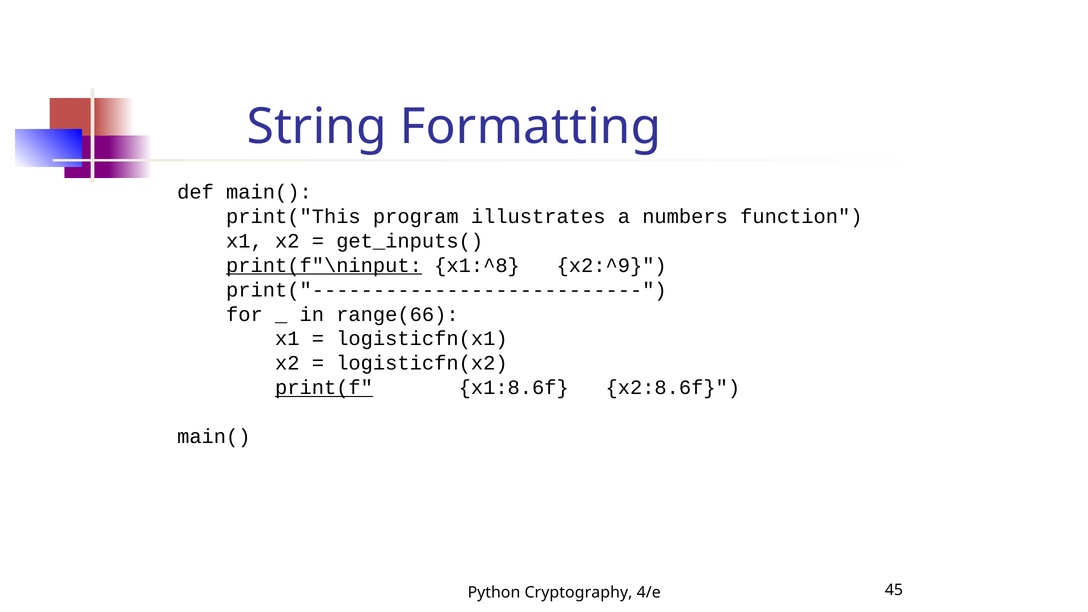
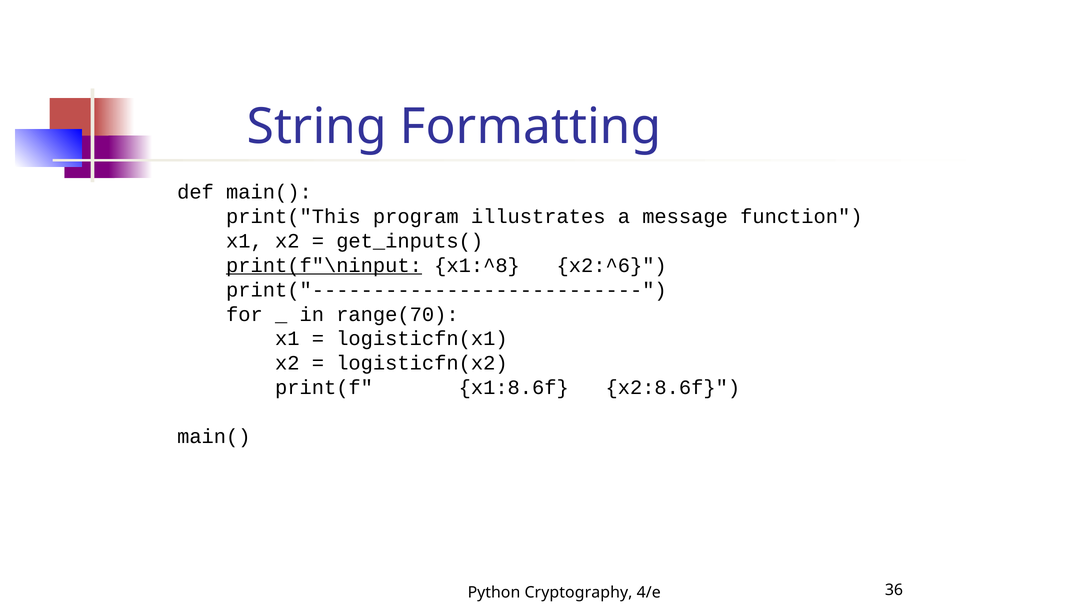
numbers: numbers -> message (685, 216)
x2:^9: x2:^9 -> x2:^6 (612, 265)
range(66: range(66 -> range(70 (397, 314)
print(f underline: present -> none (324, 388)
45: 45 -> 36 (894, 590)
